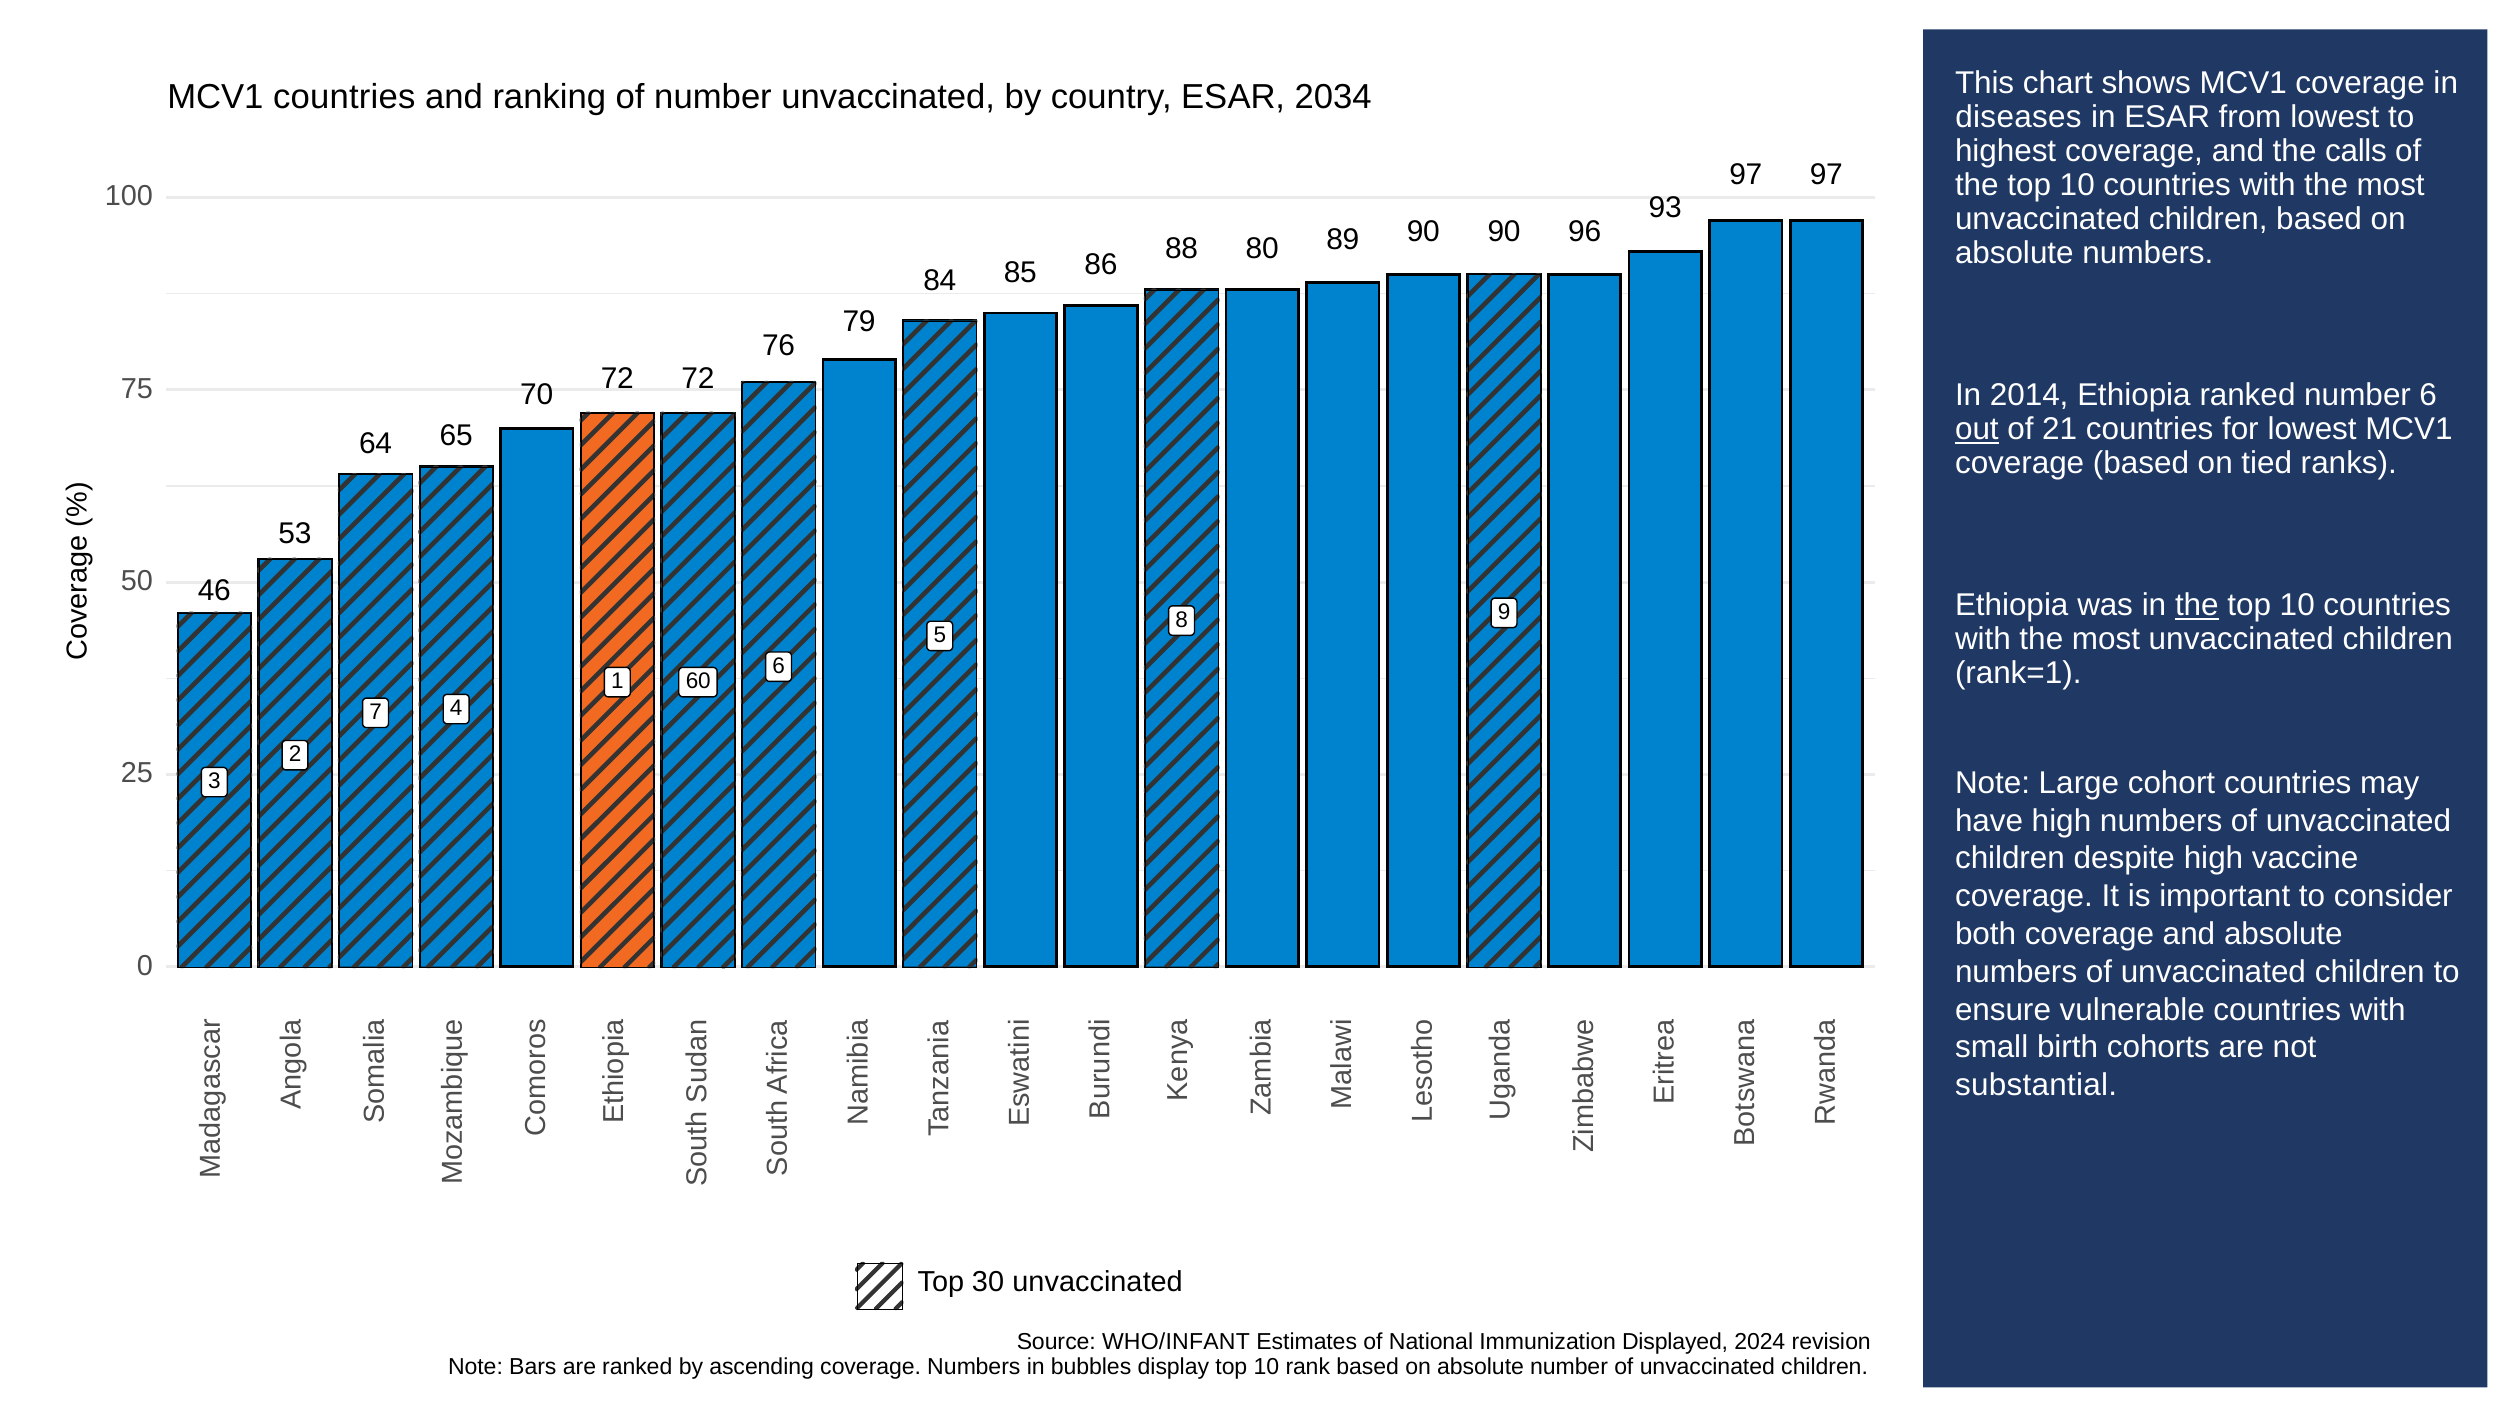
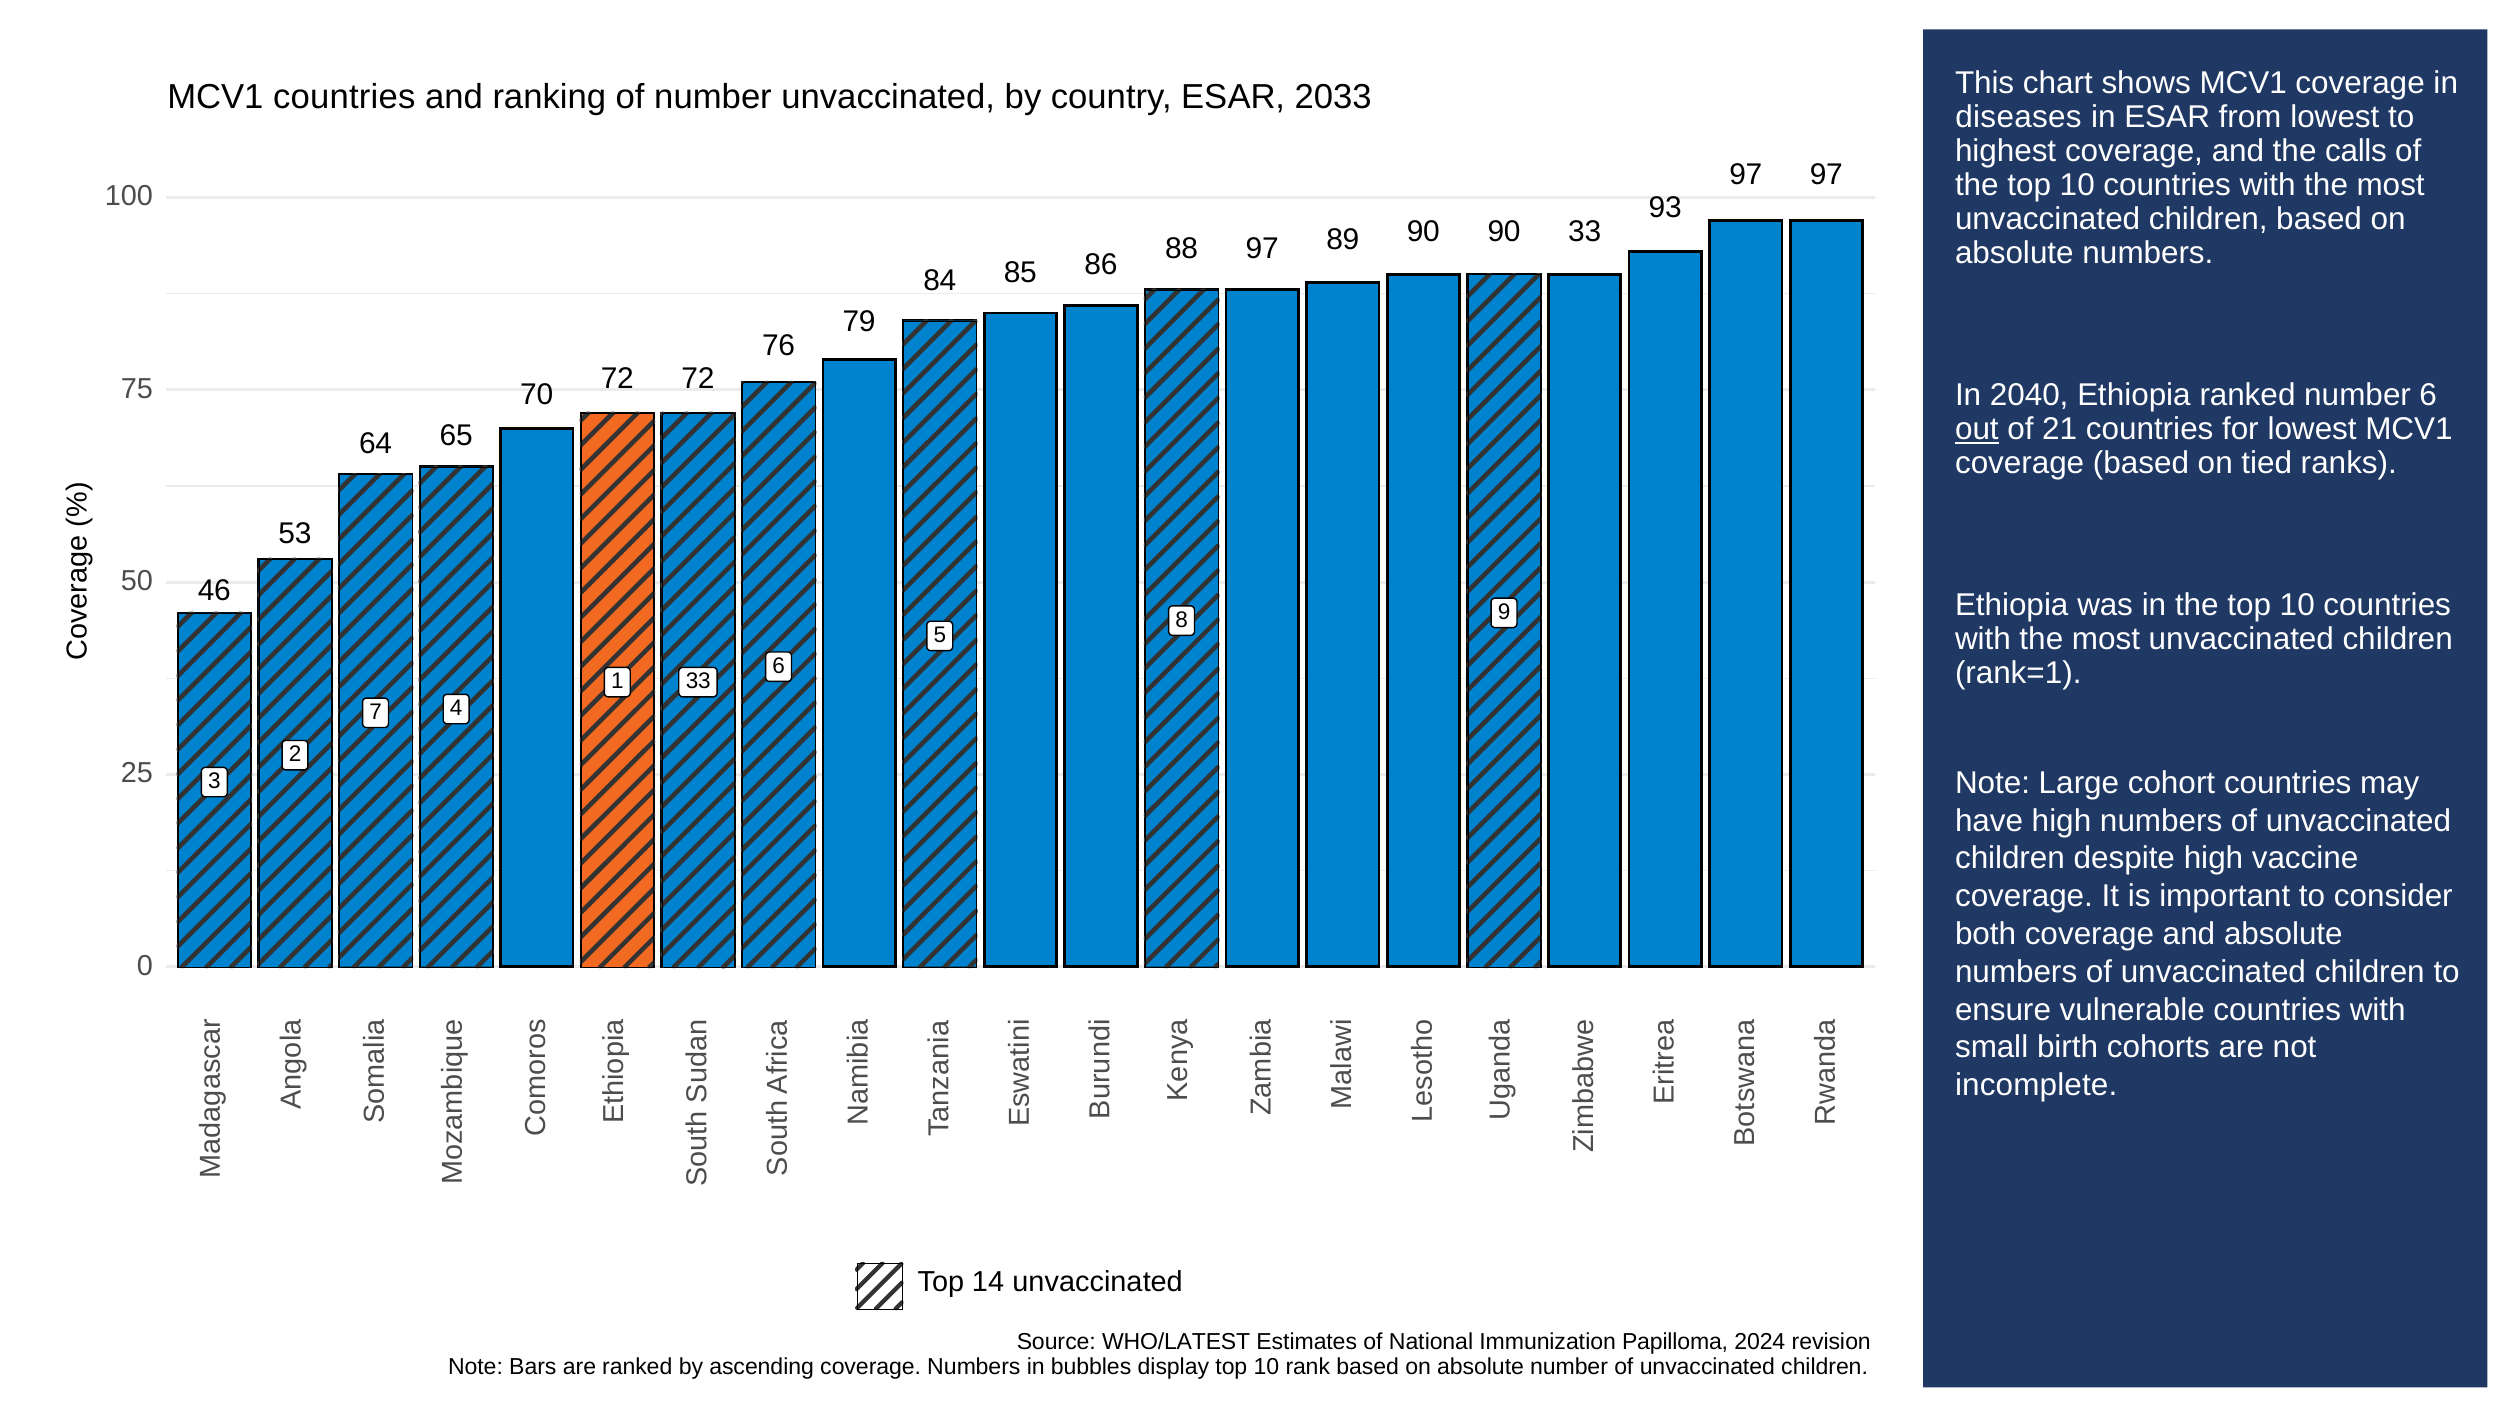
2034: 2034 -> 2033 (1333, 97)
88 80: 80 -> 97 (1262, 248)
90 96: 96 -> 33 (1585, 232)
2014: 2014 -> 2040 (2029, 395)
the underline: present -> none (2197, 605)
1 60: 60 -> 33 (698, 681)
substantial: substantial -> incomplete (2036, 1085)
30: 30 -> 14 (988, 1282)
WHO/INFANT: WHO/INFANT -> WHO/LATEST (1176, 1342)
Displayed: Displayed -> Papilloma (1675, 1342)
